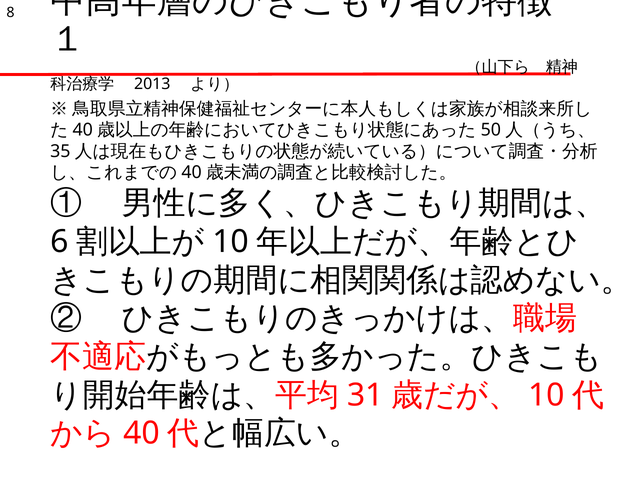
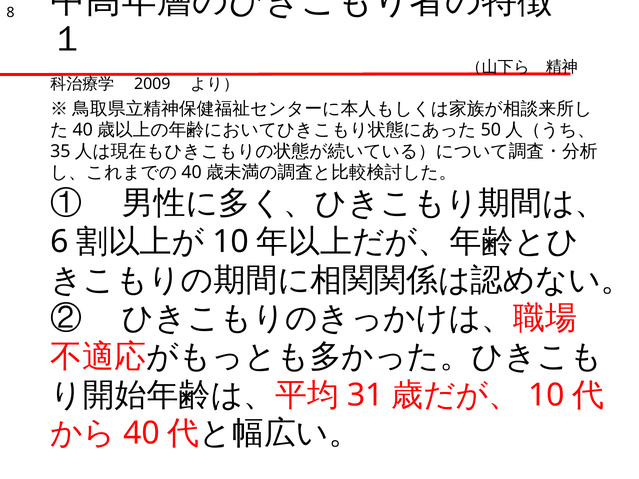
2013: 2013 -> 2009 (152, 84)
